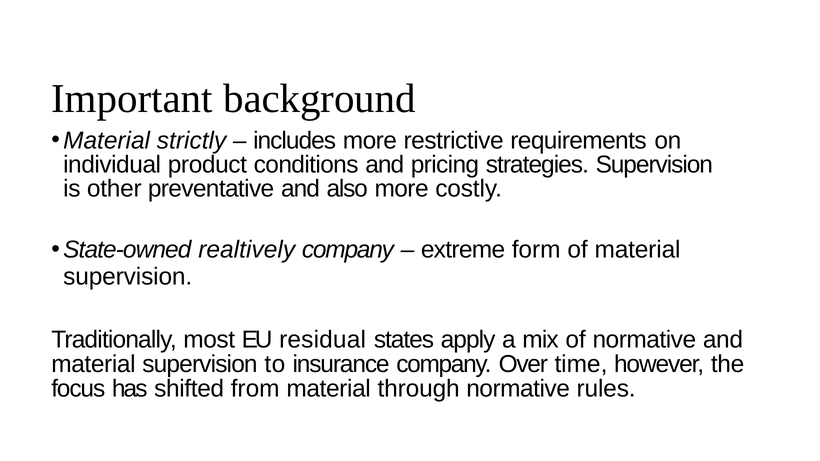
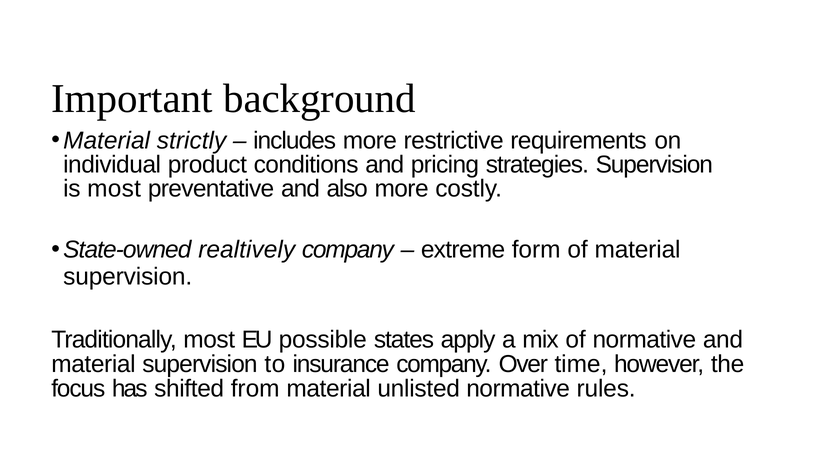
is other: other -> most (114, 189)
residual: residual -> possible (323, 340)
through: through -> unlisted (419, 389)
